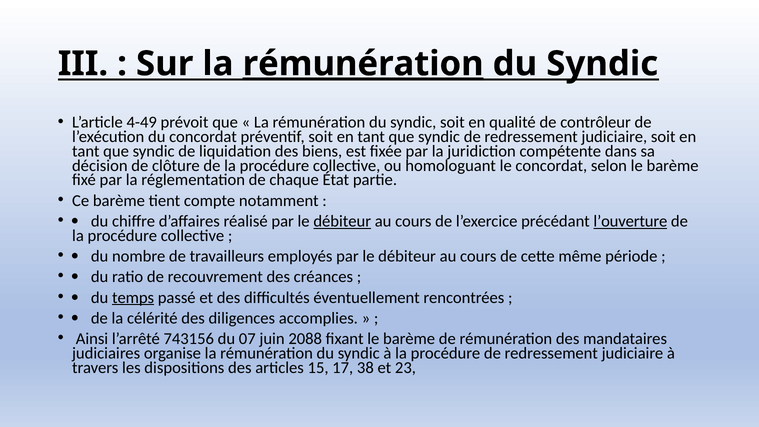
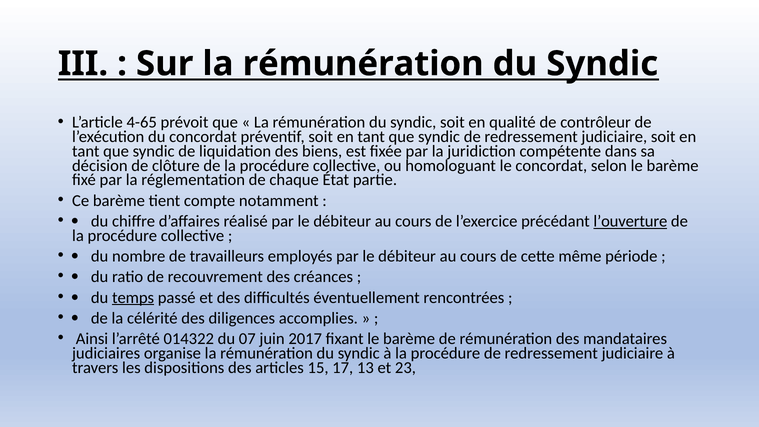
rémunération underline: present -> none (363, 64)
4-49: 4-49 -> 4-65 (142, 122)
débiteur underline: present -> none (342, 221)
743156: 743156 -> 014322 (189, 339)
2088: 2088 -> 2017 (305, 339)
38: 38 -> 13 (365, 368)
